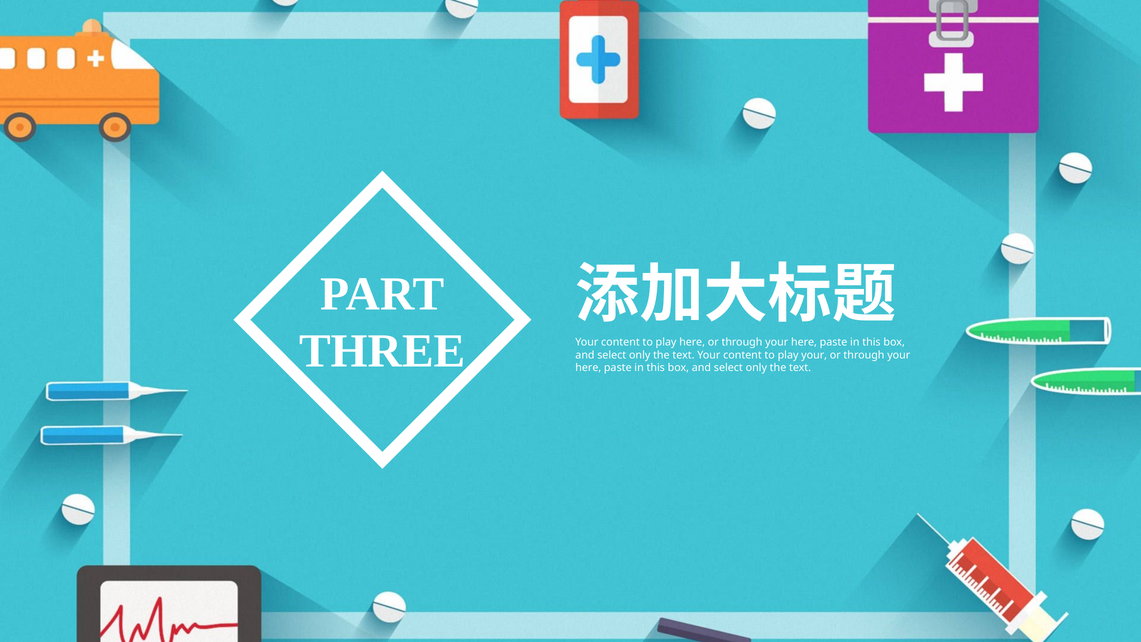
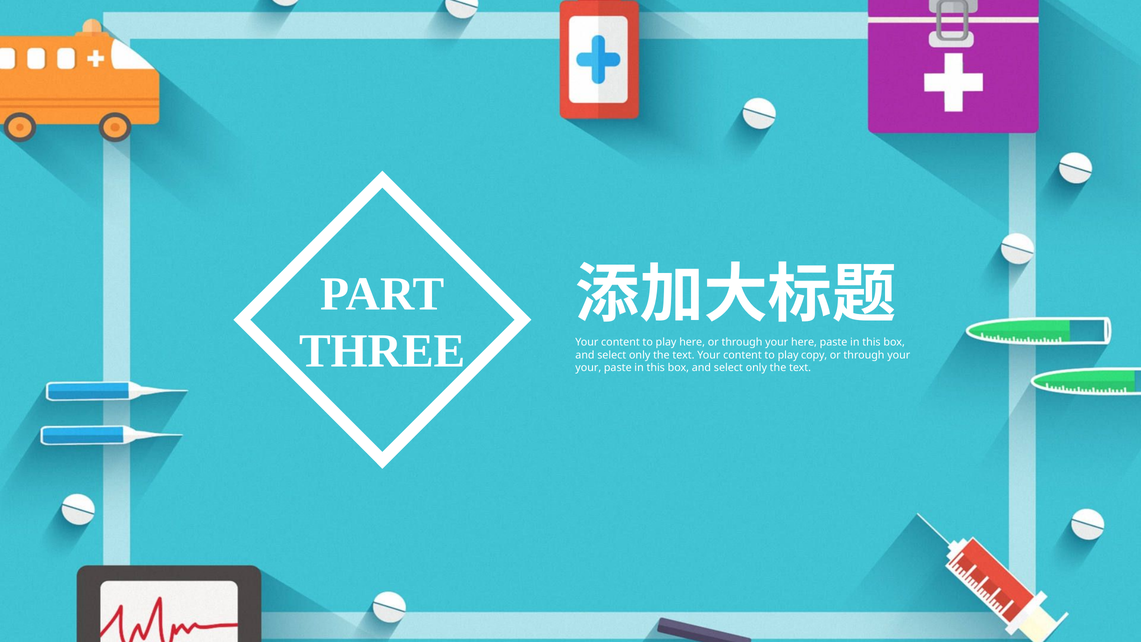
play your: your -> copy (814, 355)
here: here -> your (588, 368)
